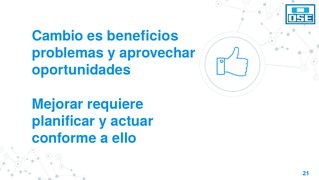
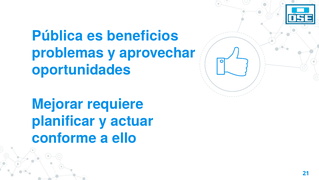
Cambio: Cambio -> Pública (58, 36)
